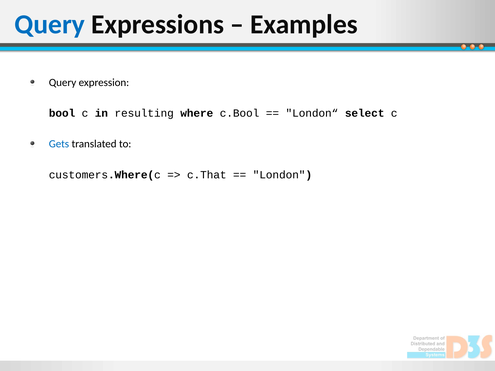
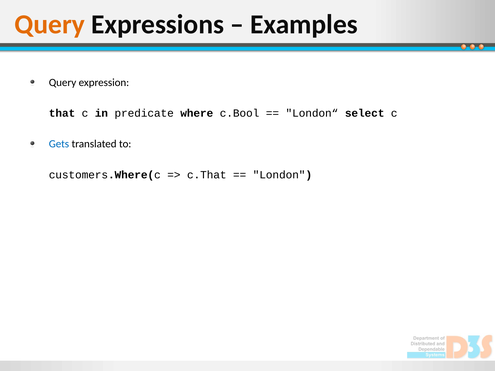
Query colour: blue -> orange (50, 25)
bool: bool -> that (62, 113)
resulting: resulting -> predicate (144, 113)
